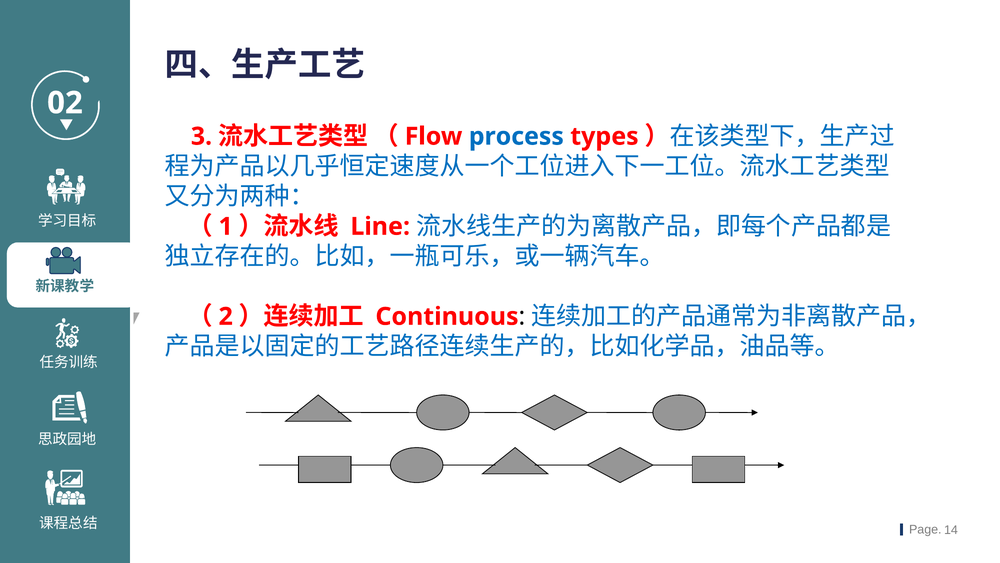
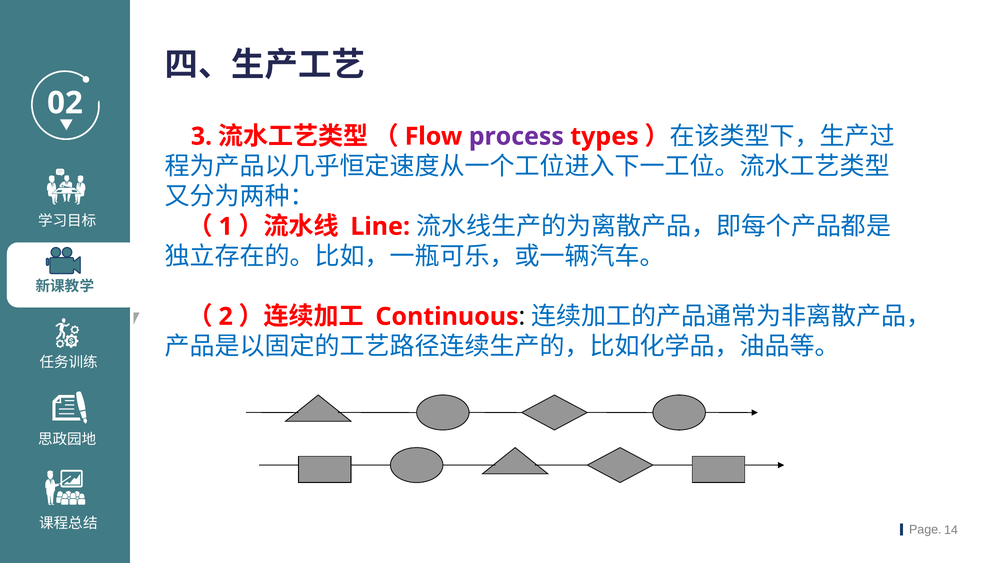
process colour: blue -> purple (516, 136)
